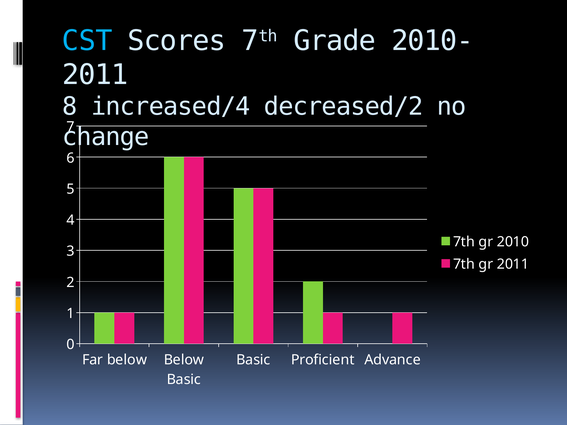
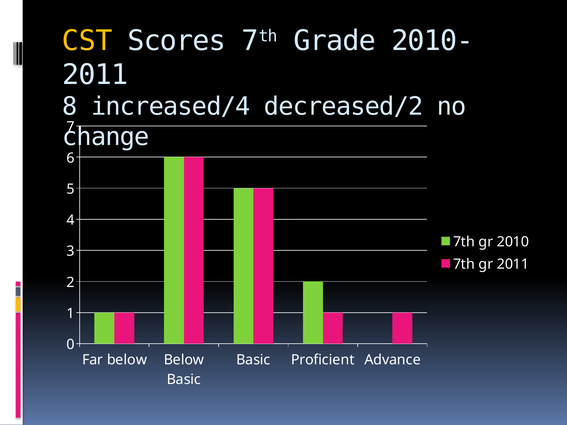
CST colour: light blue -> yellow (87, 41)
